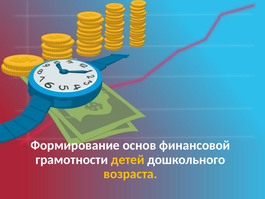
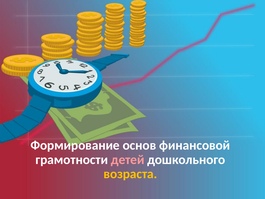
детей colour: yellow -> pink (128, 159)
